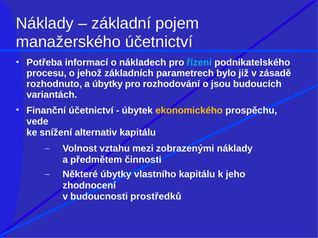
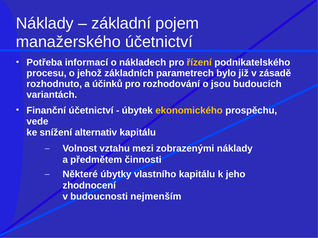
řízení colour: light blue -> yellow (199, 63)
a úbytky: úbytky -> účinků (107, 84)
prostředků: prostředků -> nejmenším (156, 197)
